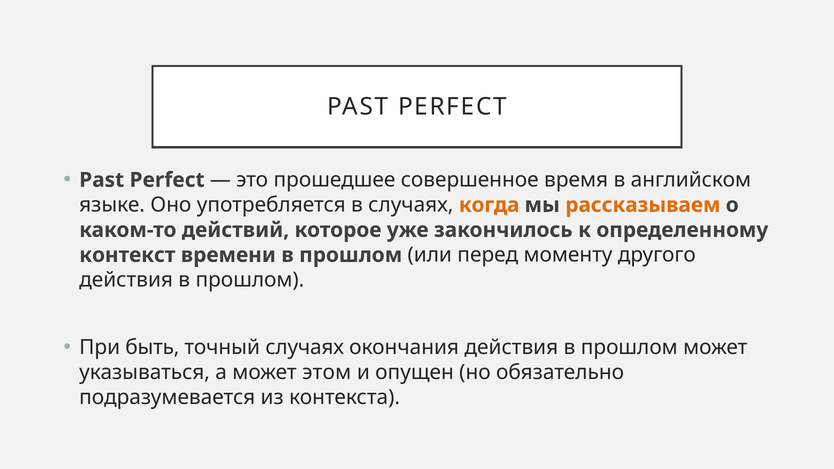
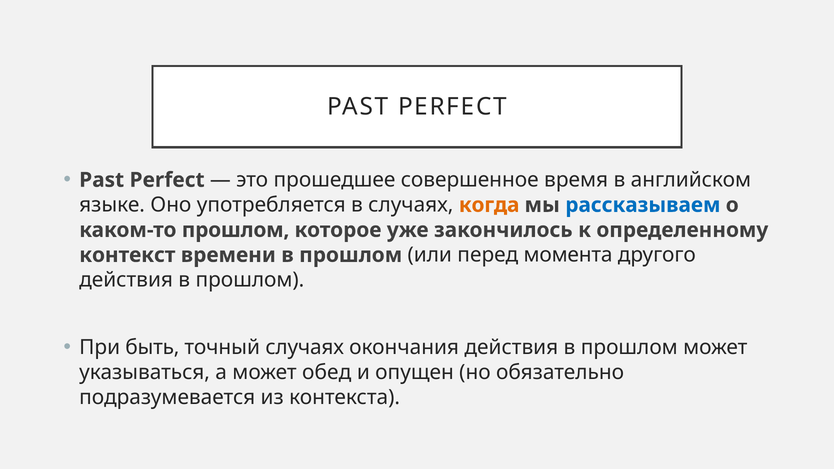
рассказываем colour: orange -> blue (643, 205)
каком-то действий: действий -> прошлом (236, 230)
моменту: моменту -> момента (568, 255)
этом: этом -> обед (327, 373)
